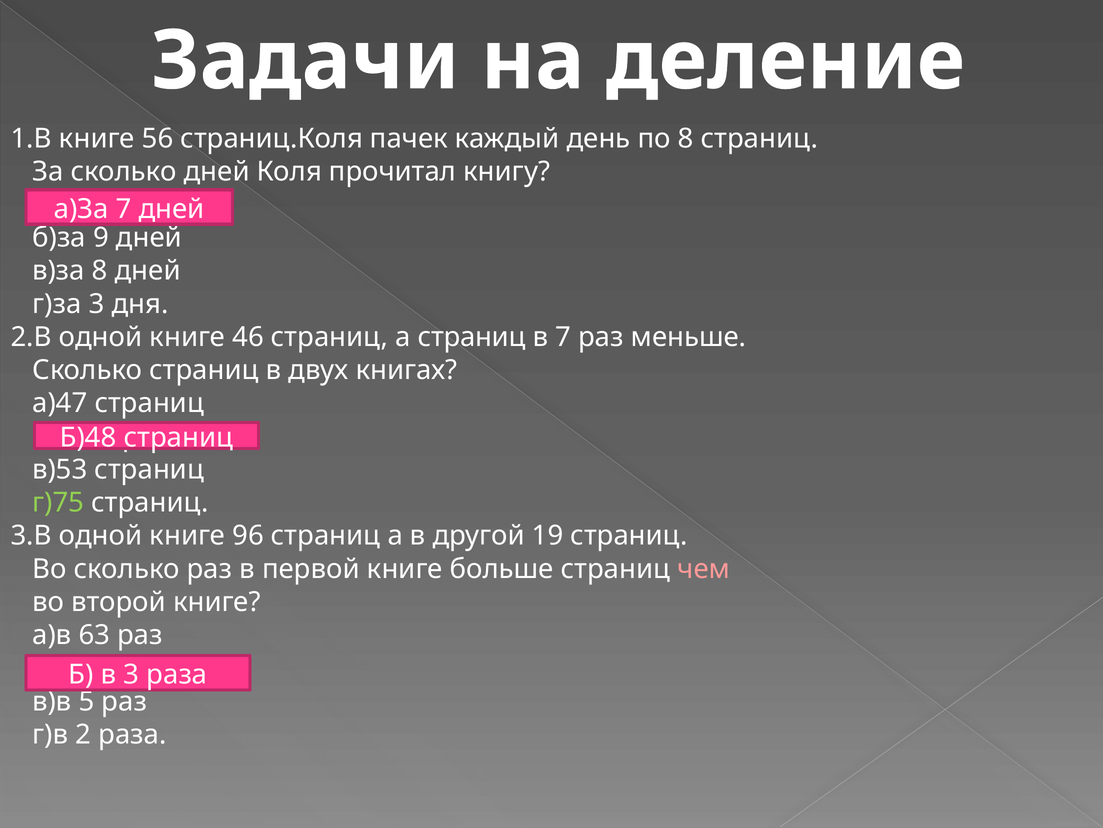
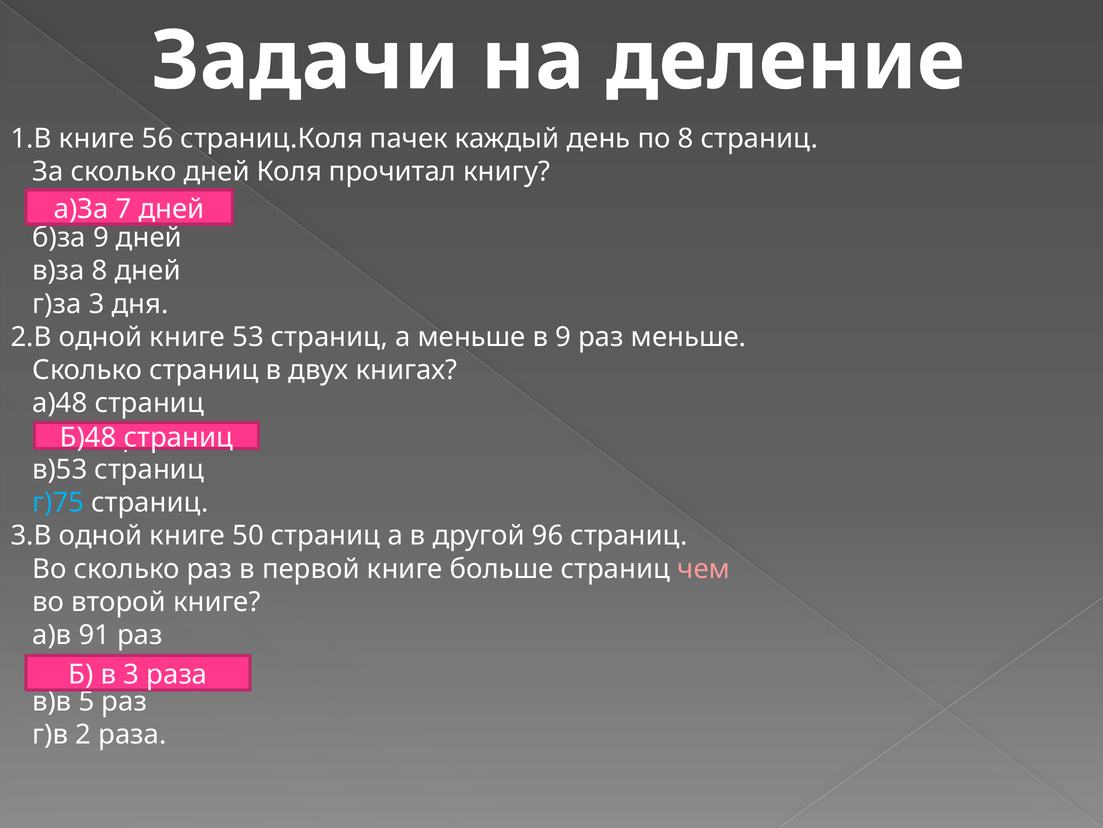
46: 46 -> 53 (248, 337)
а страниц: страниц -> меньше (472, 337)
в 7: 7 -> 9 (563, 337)
а)47: а)47 -> а)48 (60, 403)
г)75 colour: light green -> light blue (58, 502)
96: 96 -> 50 (248, 535)
19: 19 -> 96 (548, 535)
63: 63 -> 91 (94, 635)
